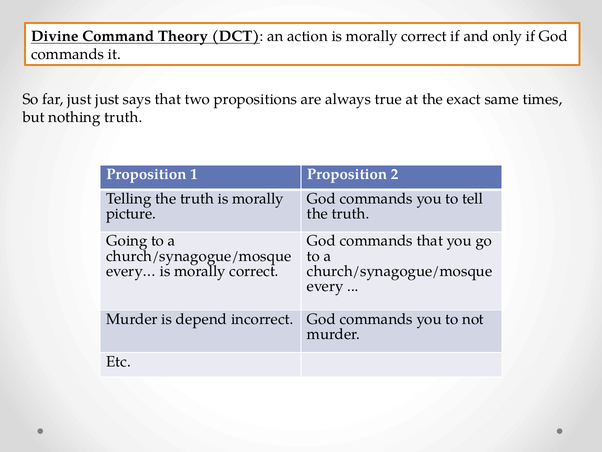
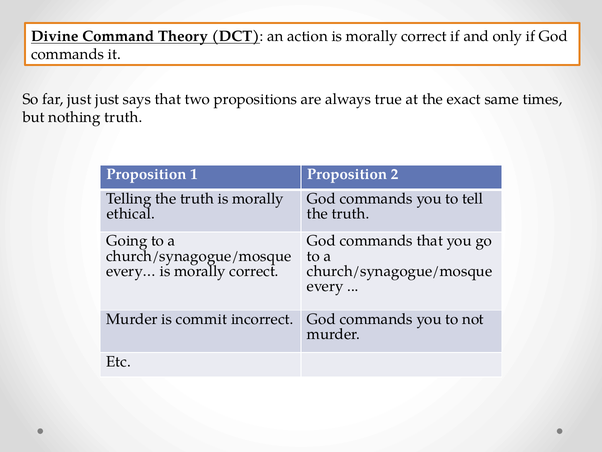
picture: picture -> ethical (131, 214)
depend: depend -> commit (201, 319)
